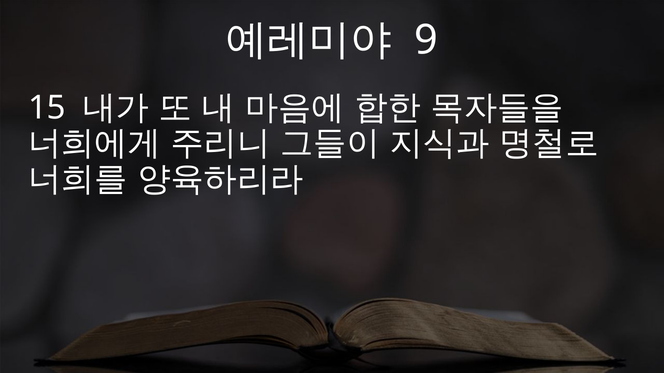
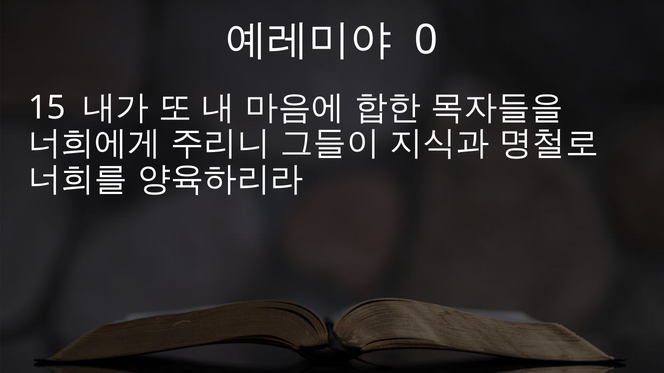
9: 9 -> 0 (426, 40)
